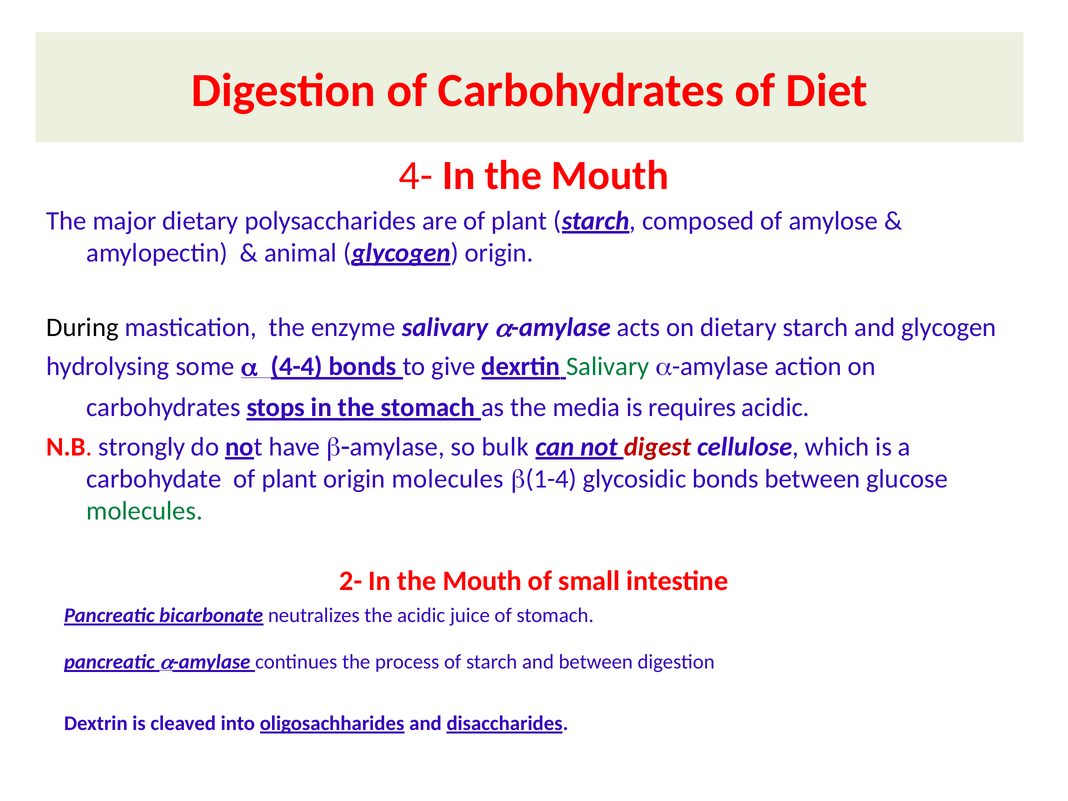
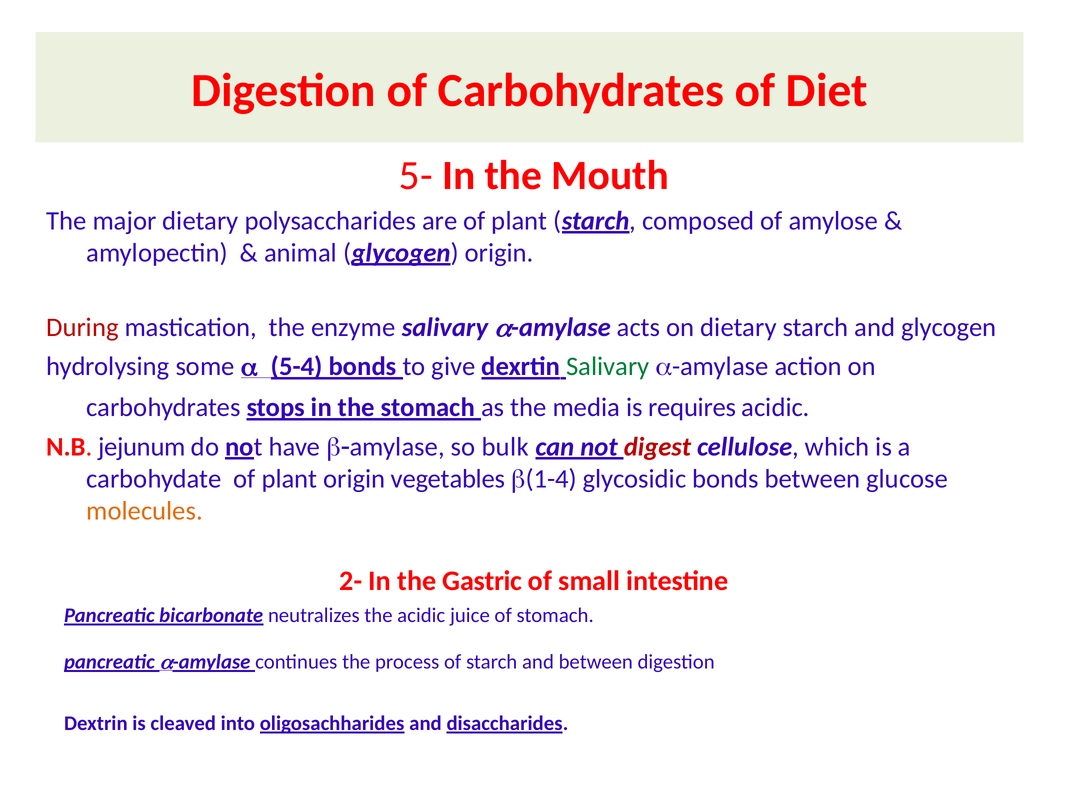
4-: 4- -> 5- (416, 176)
During colour: black -> red (82, 328)
4-4: 4-4 -> 5-4 (297, 367)
strongly: strongly -> jejunum (142, 447)
origin molecules: molecules -> vegetables (448, 479)
molecules colour: green -> orange (145, 511)
2- In the Mouth: Mouth -> Gastric (482, 581)
